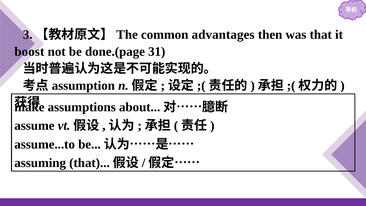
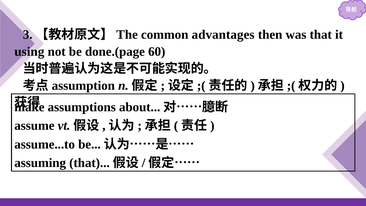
boost: boost -> using (29, 52)
31: 31 -> 60 (157, 52)
